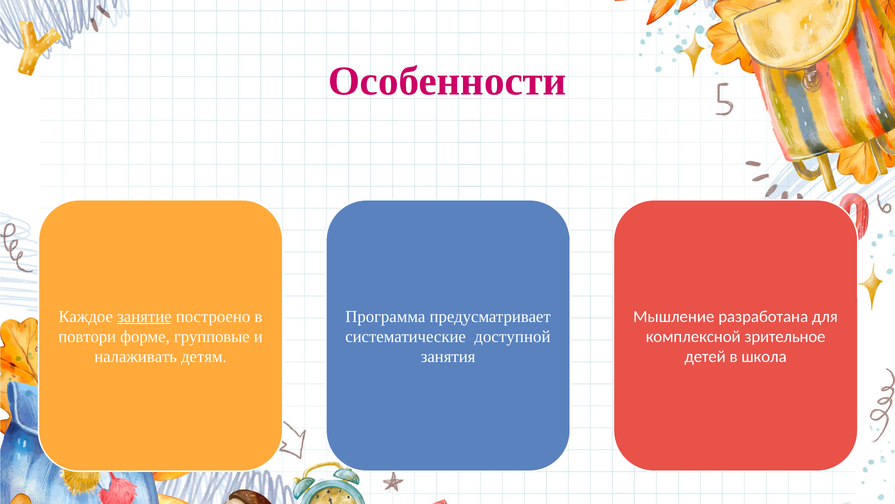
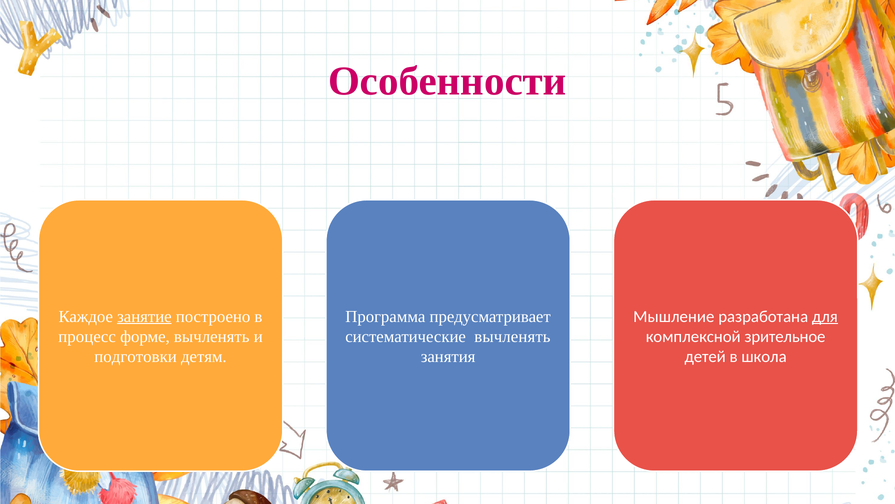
для underline: none -> present (825, 316)
повтори: повтори -> процесс (87, 336)
форме групповые: групповые -> вычленять (212, 336)
систематические доступной: доступной -> вычленять (512, 336)
налаживать: налаживать -> подготовки (136, 356)
